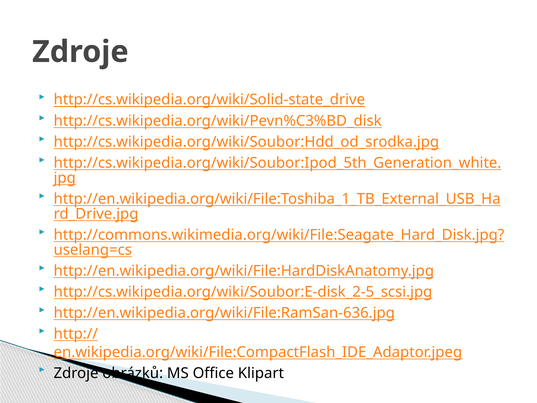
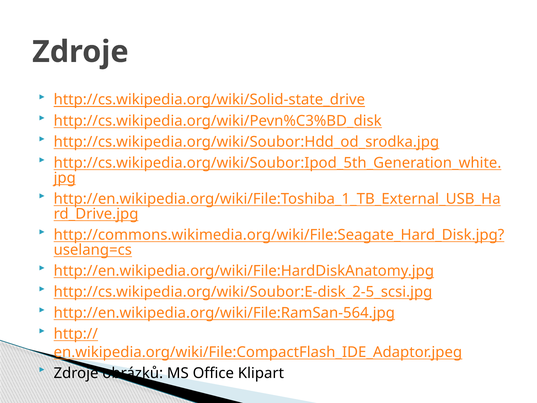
http://en.wikipedia.org/wiki/File:RamSan-636.jpg: http://en.wikipedia.org/wiki/File:RamSan-636.jpg -> http://en.wikipedia.org/wiki/File:RamSan-564.jpg (224, 313)
